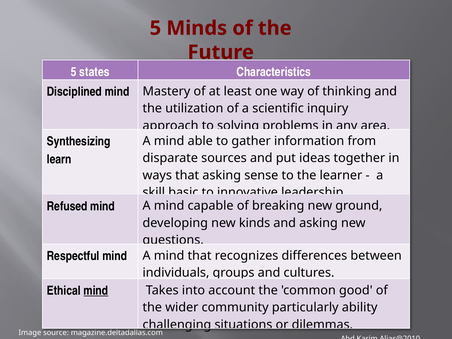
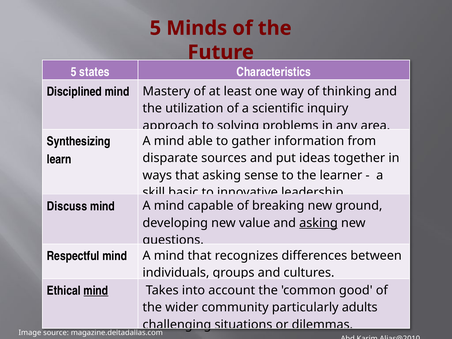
Refused: Refused -> Discuss (67, 206)
kinds: kinds -> value (255, 223)
asking underline: none -> present (318, 223)
ability: ability -> adults (360, 307)
